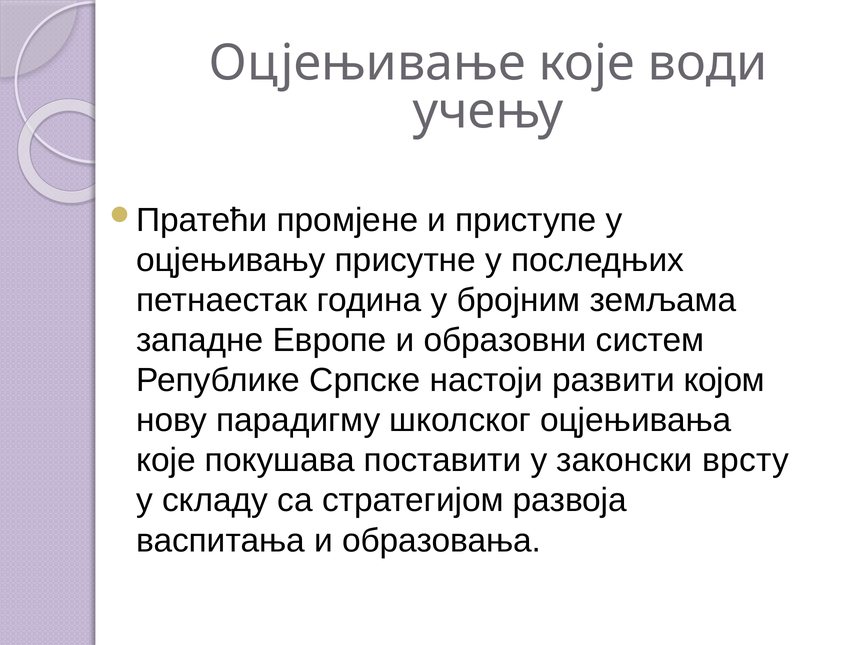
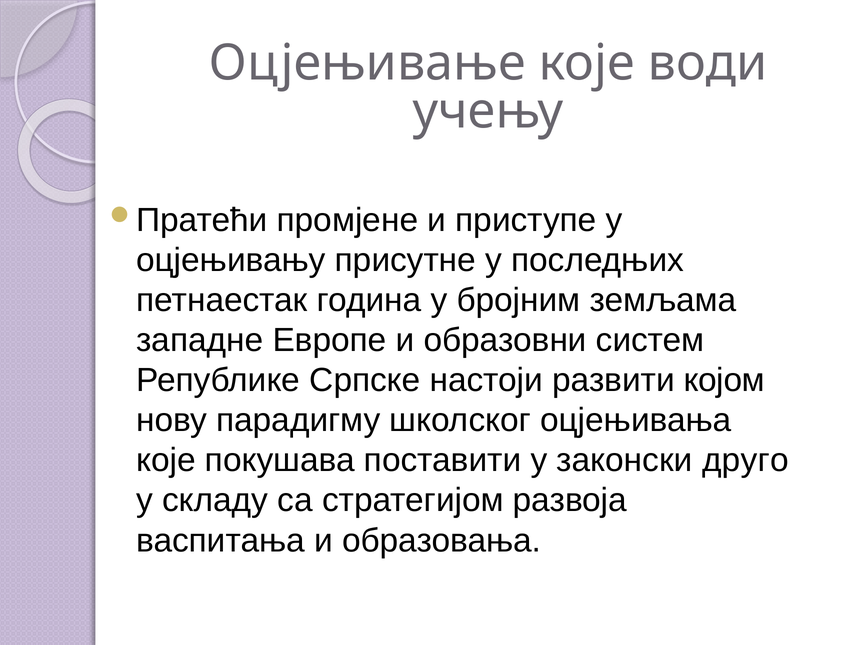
врсту: врсту -> друго (746, 461)
